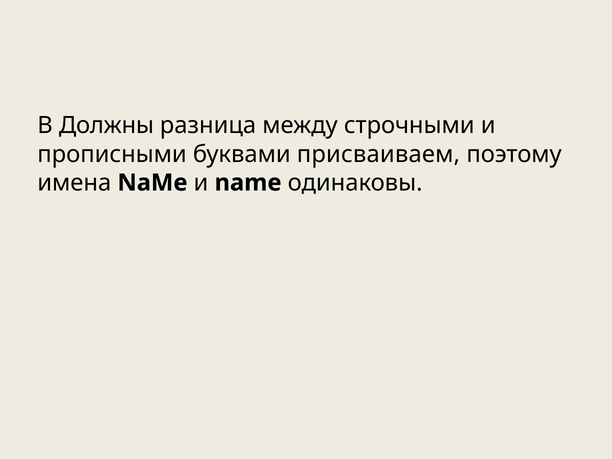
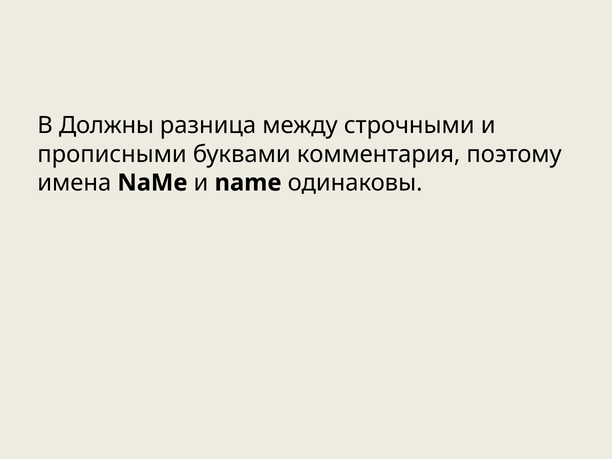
присваиваем: присваиваем -> комментария (379, 154)
